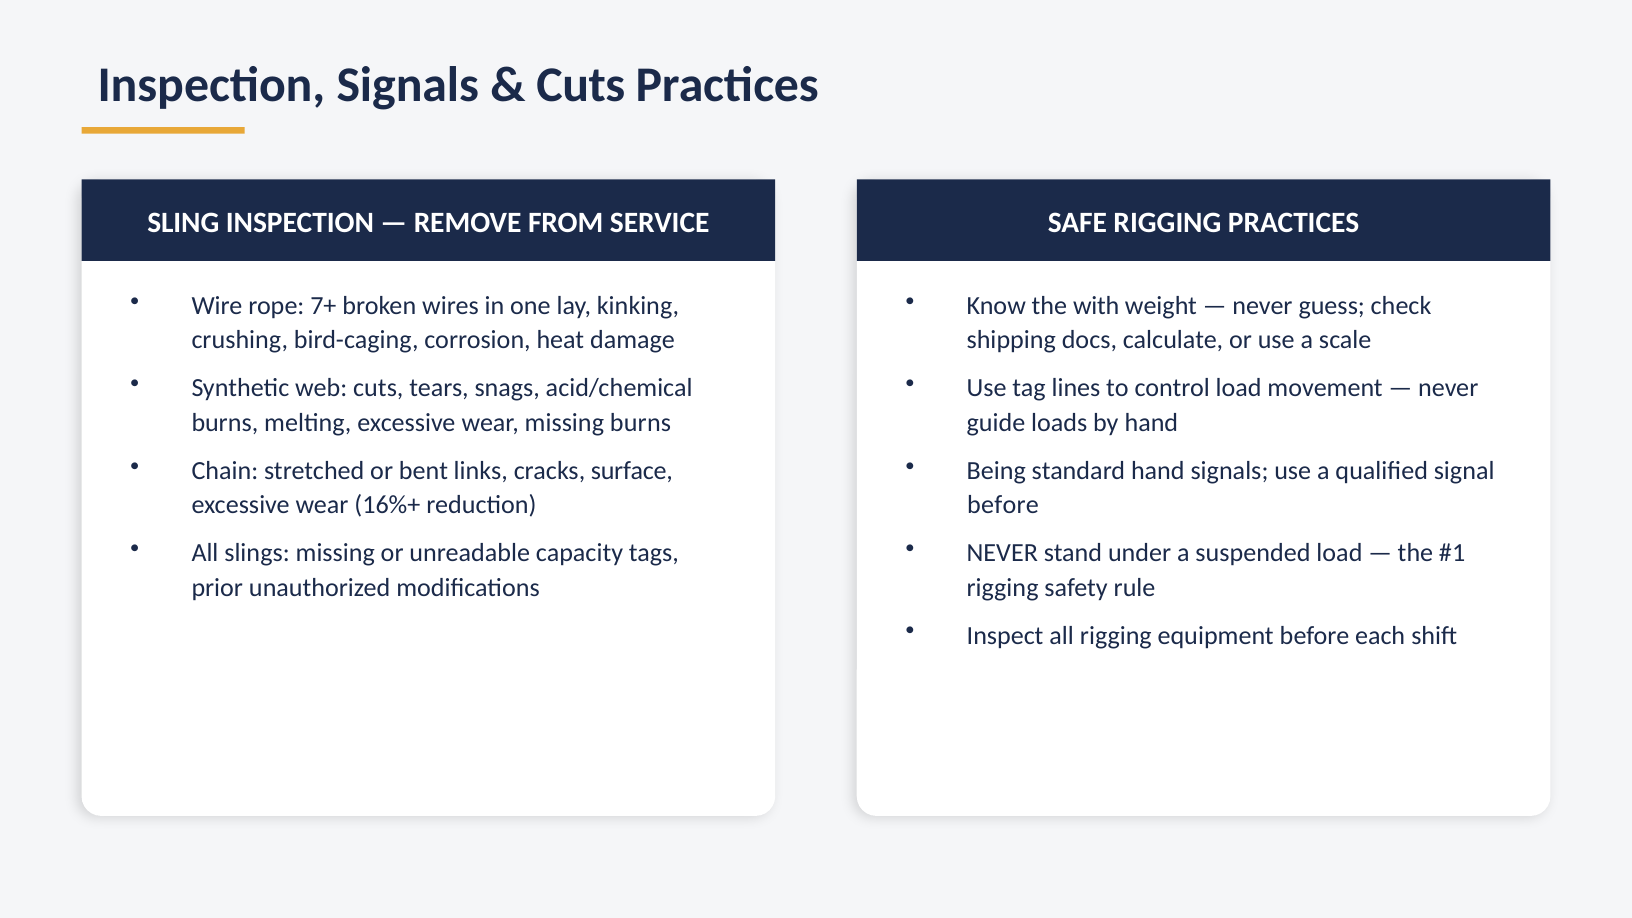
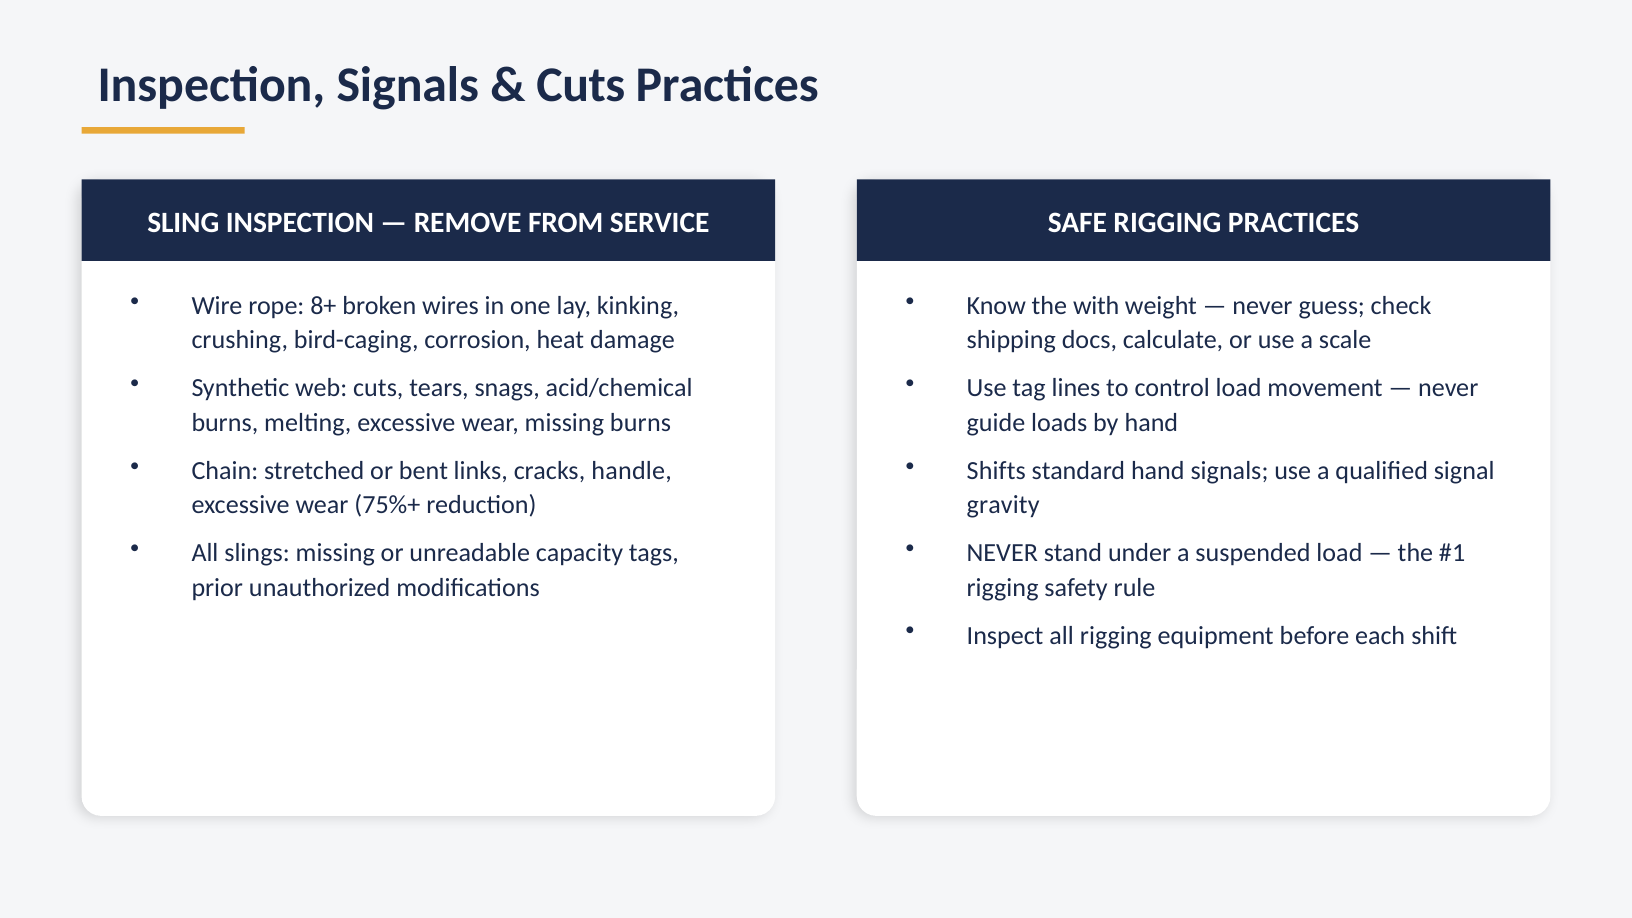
7+: 7+ -> 8+ (323, 306)
surface: surface -> handle (632, 471)
Being: Being -> Shifts (996, 471)
16%+: 16%+ -> 75%+ (387, 505)
before: before -> gravity (1003, 505)
